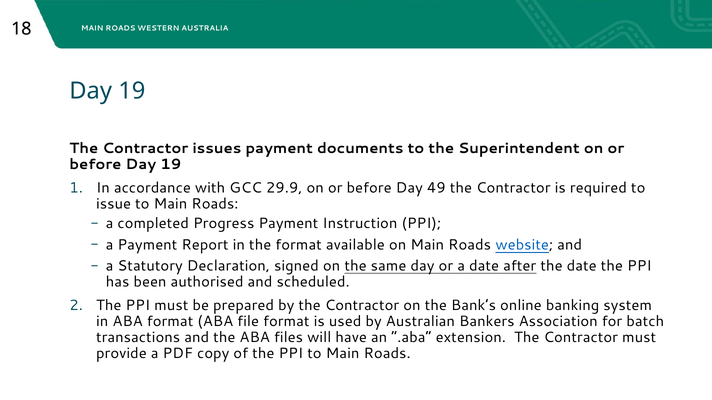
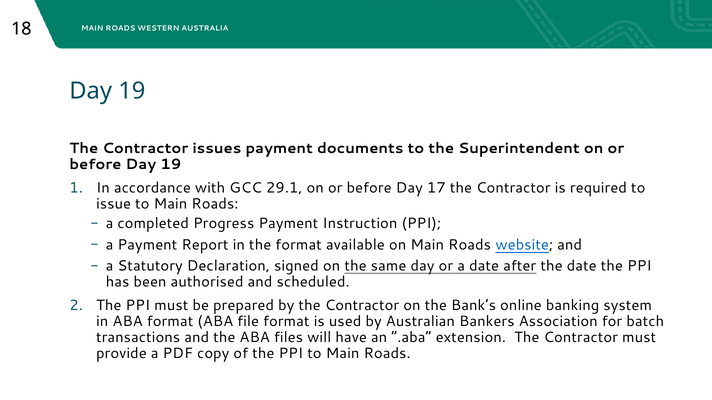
29.9: 29.9 -> 29.1 (284, 188)
49: 49 -> 17 (436, 188)
